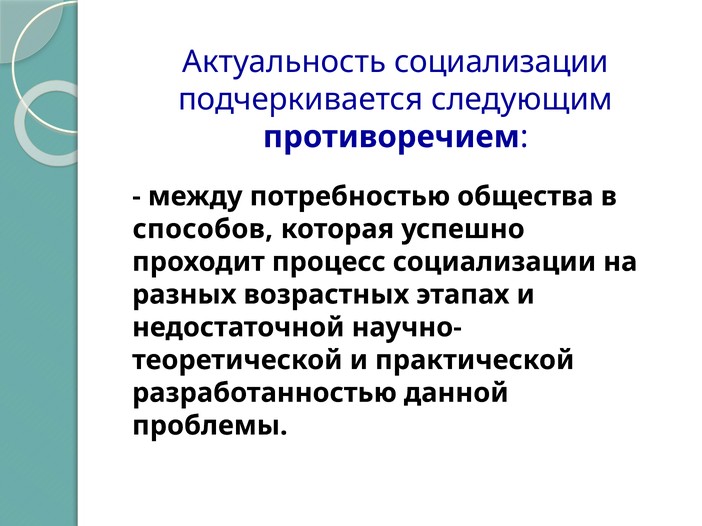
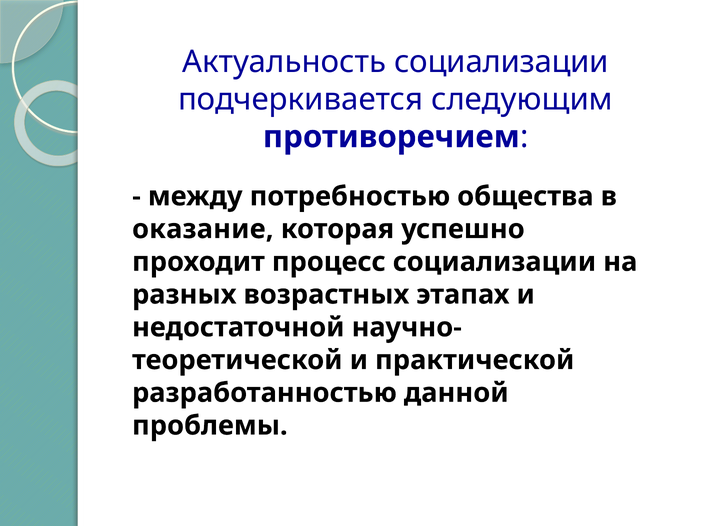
способов: способов -> оказание (203, 229)
